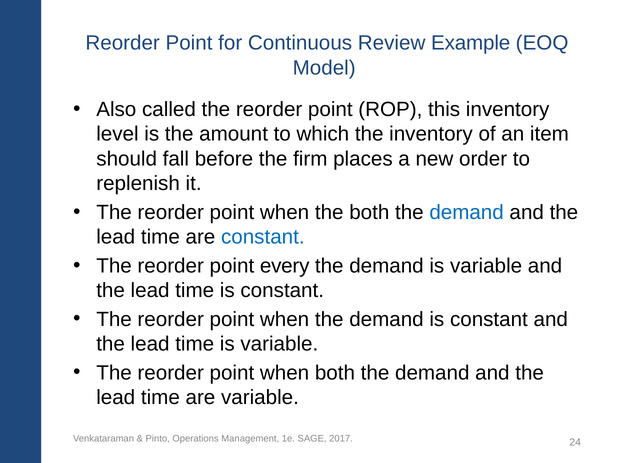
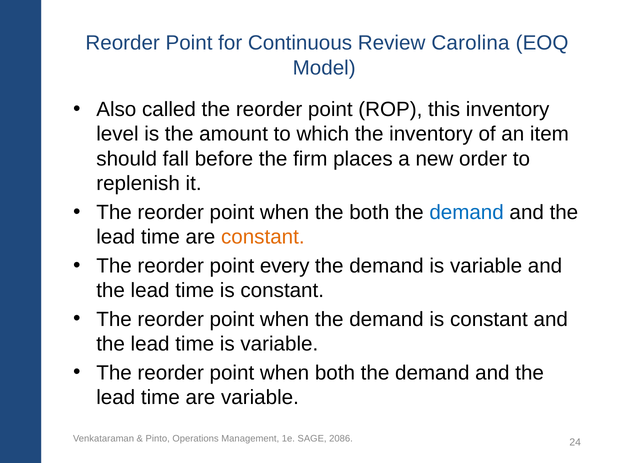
Example: Example -> Carolina (470, 43)
constant colour: blue -> orange (263, 237)
2017: 2017 -> 2086 (341, 439)
